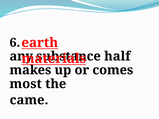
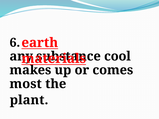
half: half -> cool (117, 56)
came: came -> plant (29, 100)
